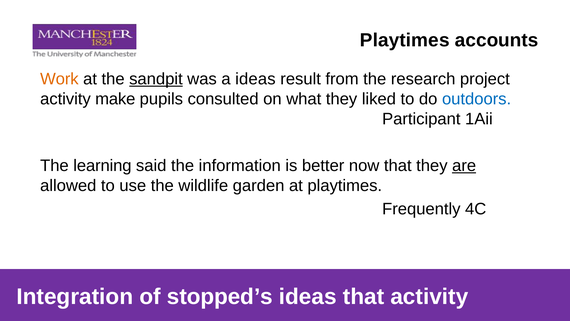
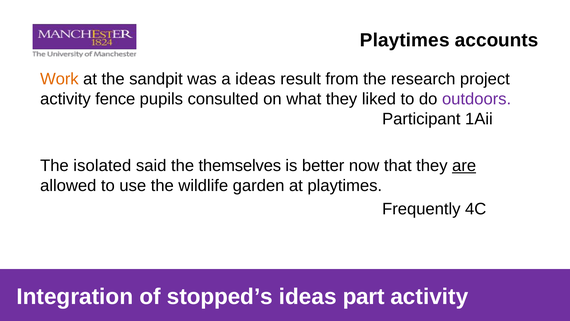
sandpit underline: present -> none (156, 79)
make: make -> fence (115, 99)
outdoors colour: blue -> purple (477, 99)
learning: learning -> isolated (102, 165)
information: information -> themselves (240, 165)
ideas that: that -> part (364, 296)
